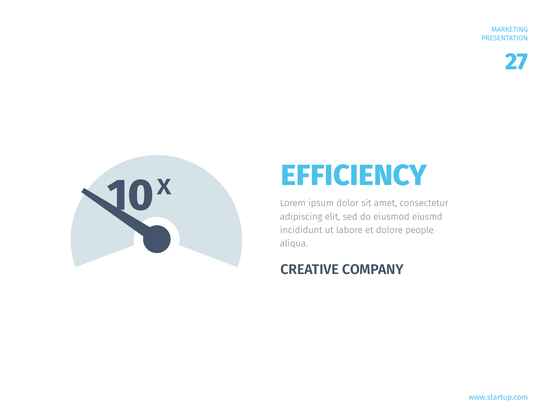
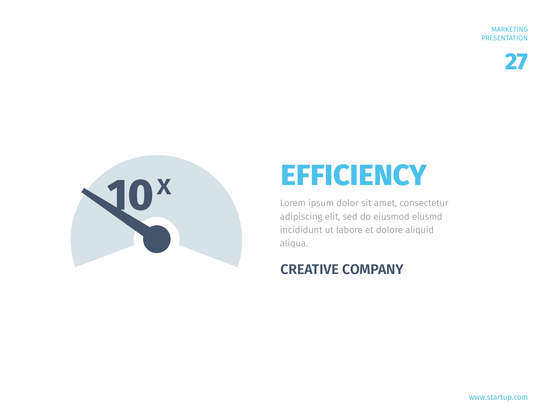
people: people -> aliquid (420, 230)
